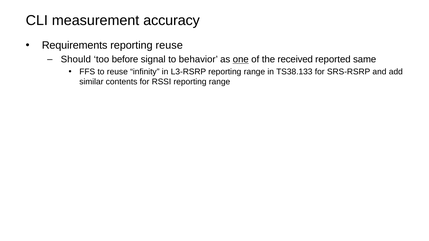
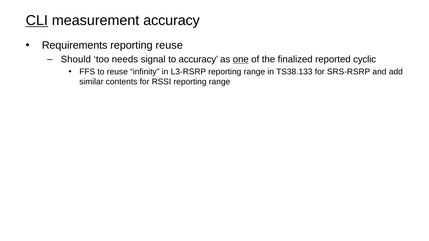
CLI underline: none -> present (37, 21)
before: before -> needs (125, 59)
to behavior: behavior -> accuracy (198, 59)
received: received -> finalized (295, 59)
same: same -> cyclic (365, 59)
